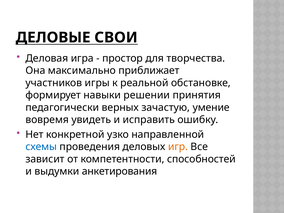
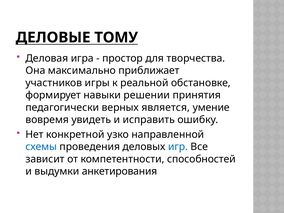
СВОИ: СВОИ -> ТОМУ (116, 37)
зачастую: зачастую -> является (166, 107)
игр colour: orange -> blue (178, 147)
